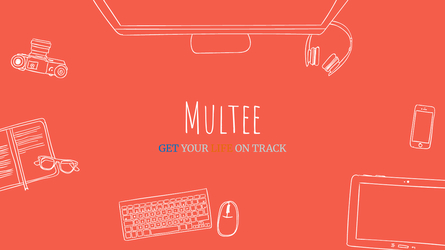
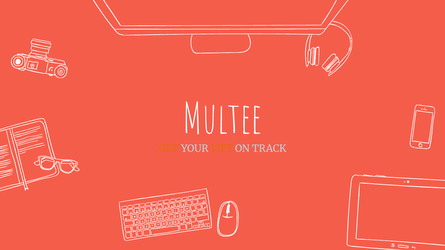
GET colour: blue -> orange (169, 149)
